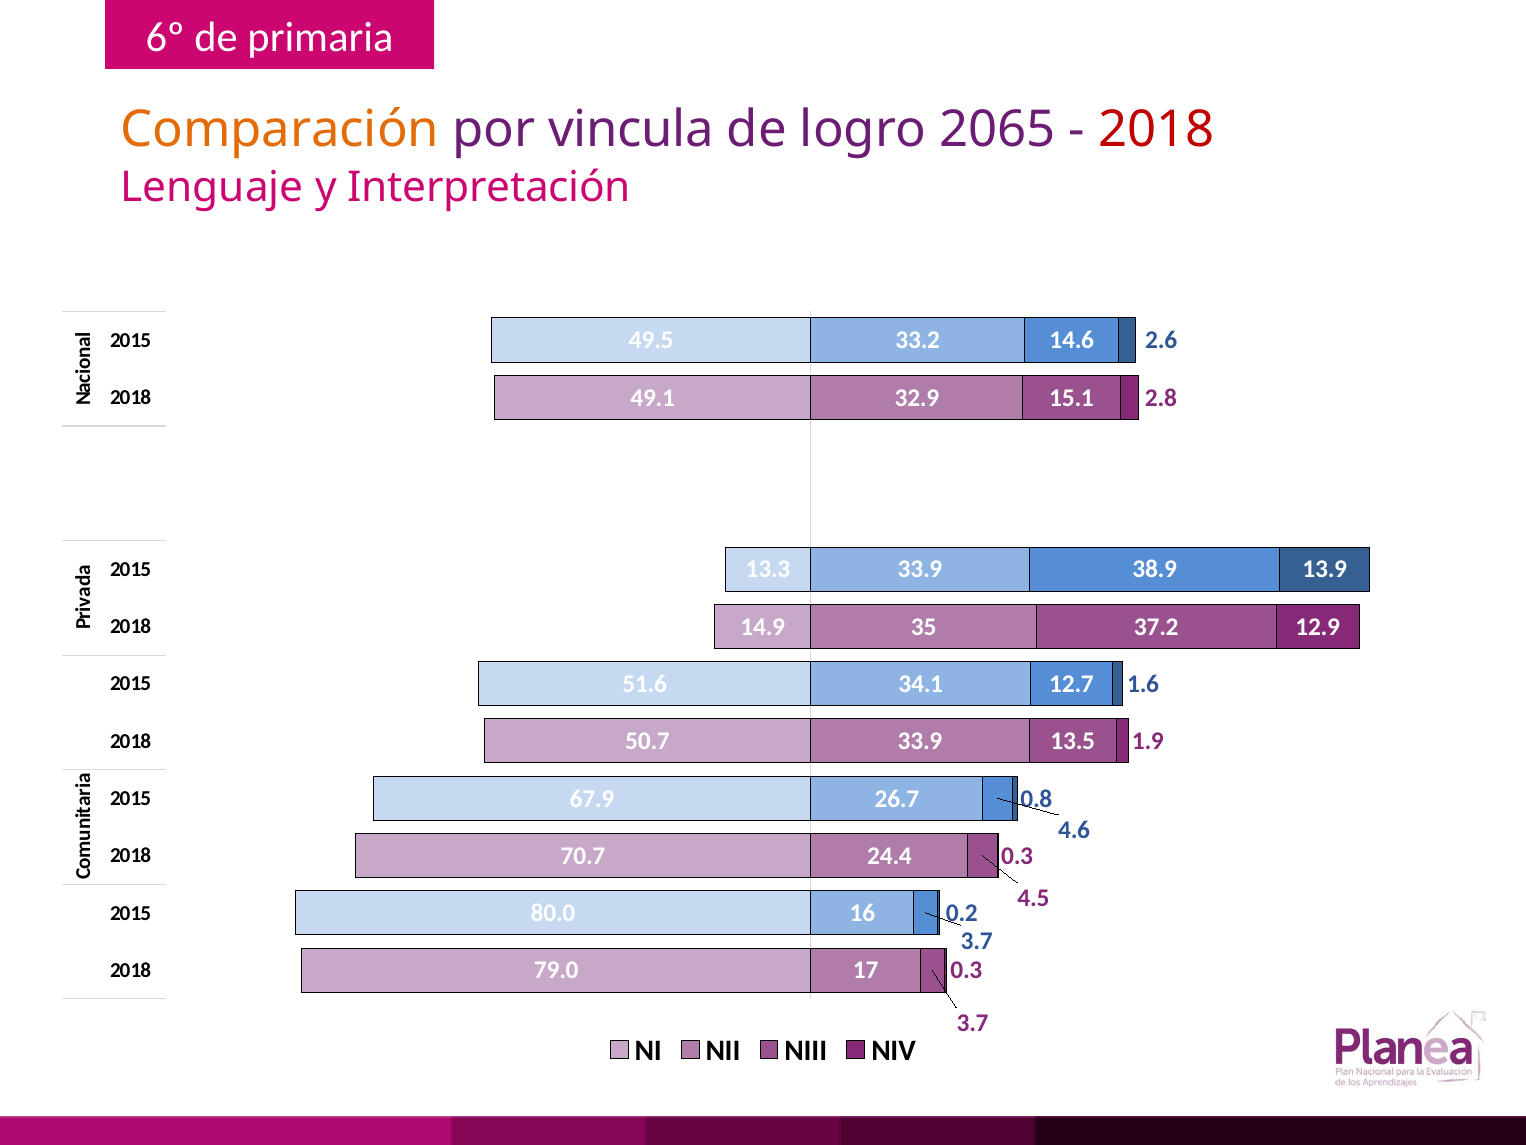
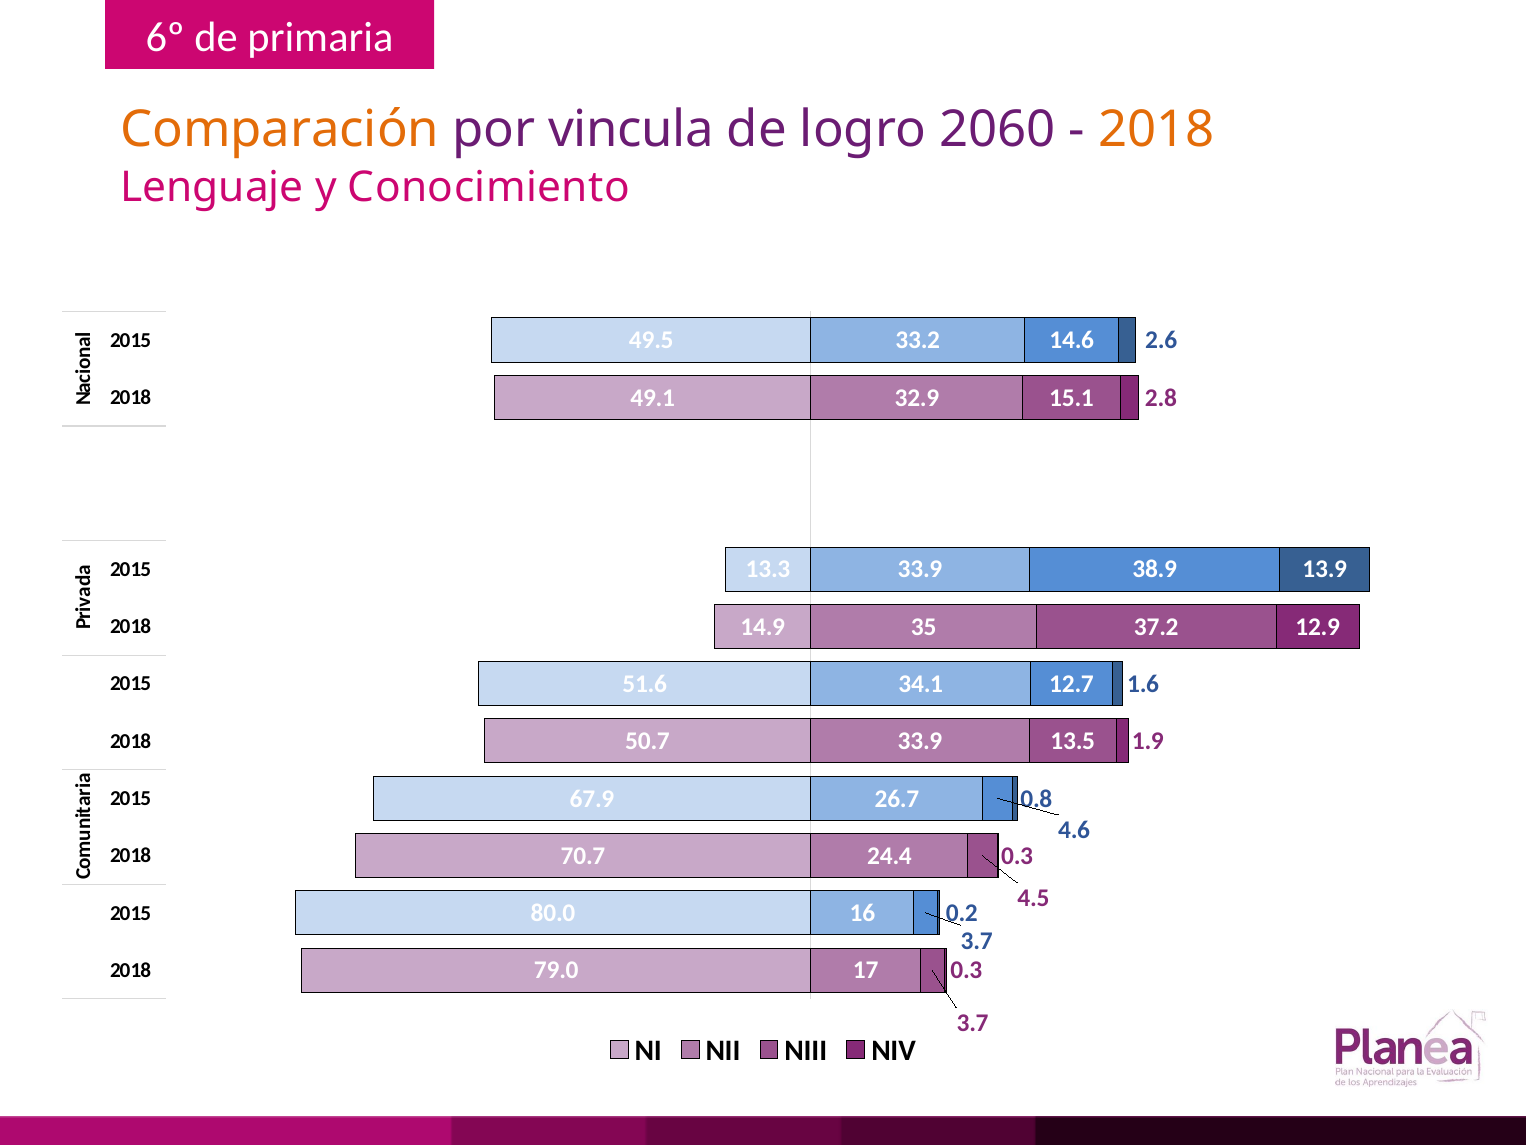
2065: 2065 -> 2060 (997, 129)
2018 colour: red -> orange (1157, 129)
Interpretación: Interpretación -> Conocimiento (489, 188)
